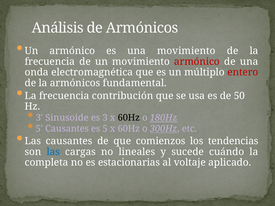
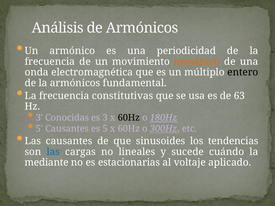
una movimiento: movimiento -> periodicidad (186, 51)
armónico colour: red -> orange (197, 62)
entero colour: red -> black (243, 72)
contribución: contribución -> constitutivas (123, 96)
50: 50 -> 63 (239, 96)
Sinusoide: Sinusoide -> Conocidas (67, 118)
comienzos: comienzos -> sinusoides (161, 141)
completa: completa -> mediante (47, 163)
